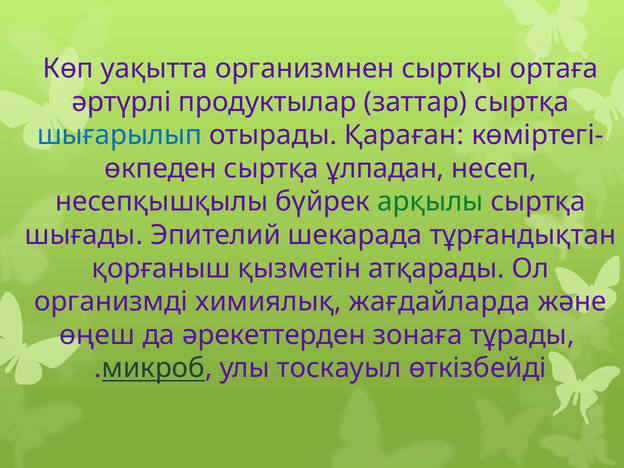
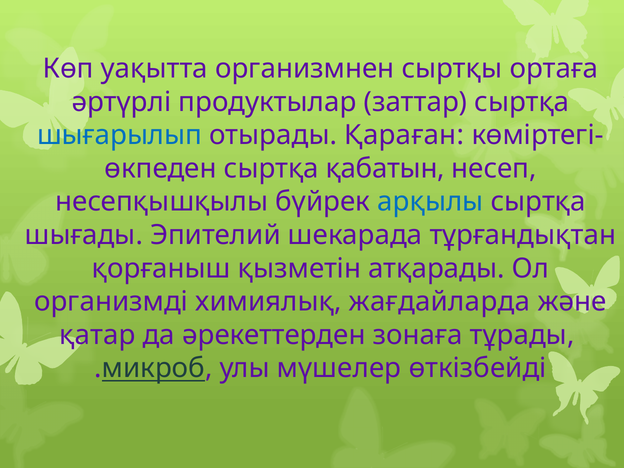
ұлпадан: ұлпадан -> қабатын (385, 168)
арқылы colour: green -> blue (430, 202)
өңеш: өңеш -> қатар (97, 335)
тоскауыл: тоскауыл -> мүшелер (339, 368)
